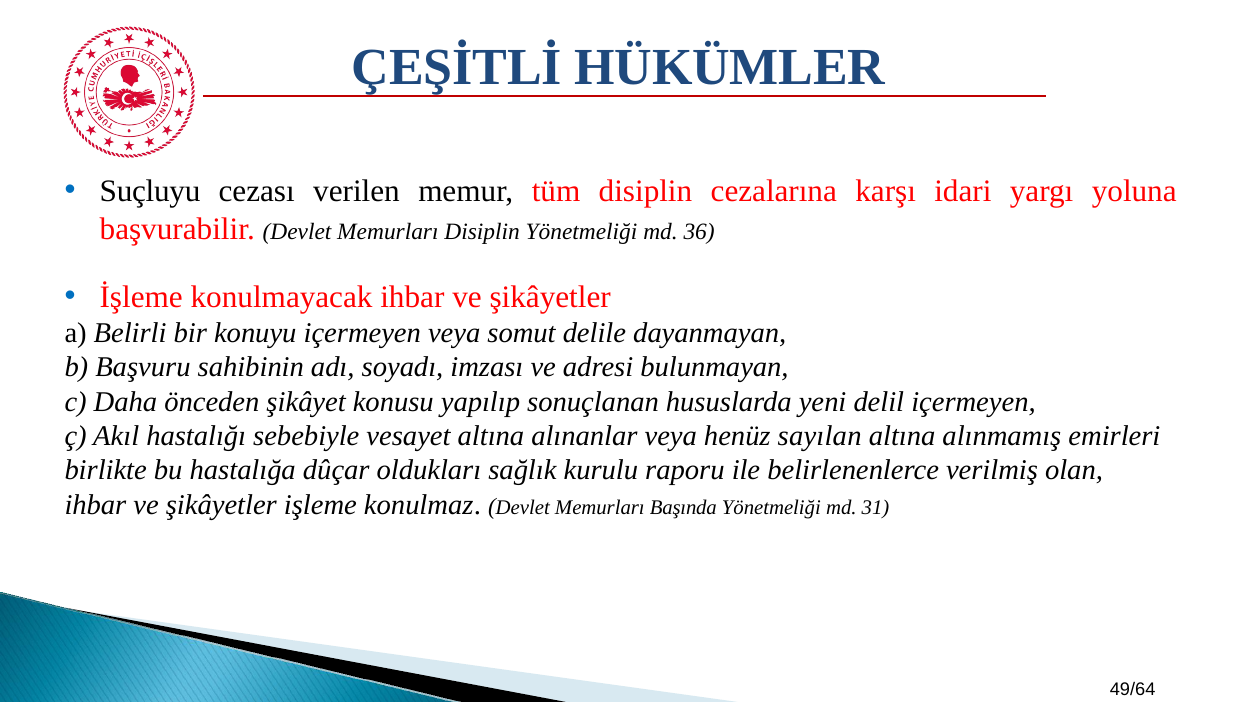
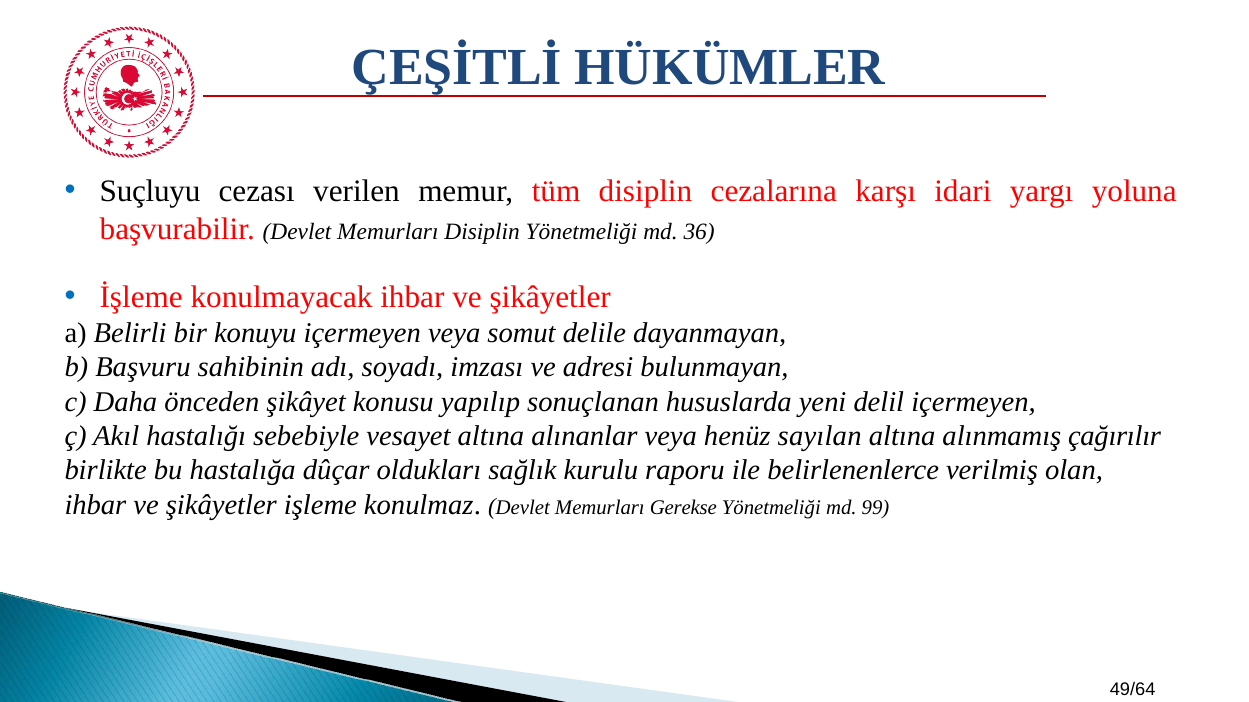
emirleri: emirleri -> çağırılır (1115, 436)
Başında: Başında -> Gerekse (683, 508)
31: 31 -> 99 (876, 508)
